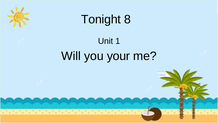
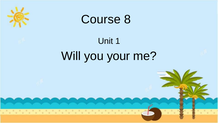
Tonight: Tonight -> Course (101, 19)
